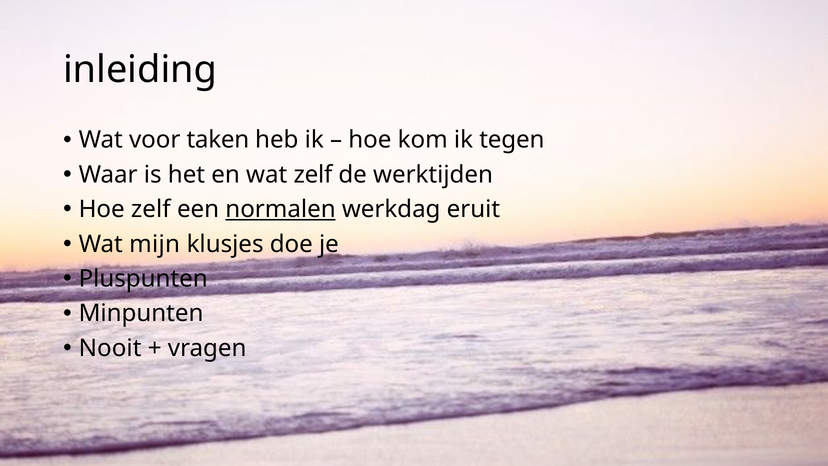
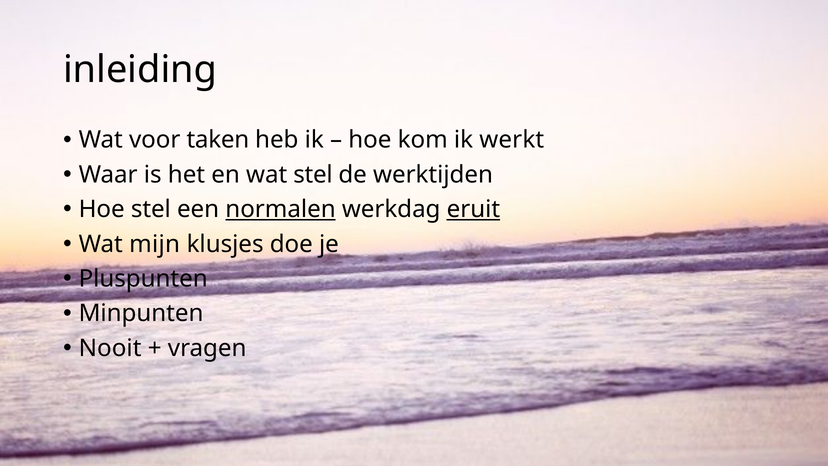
tegen: tegen -> werkt (512, 140)
wat zelf: zelf -> stel (313, 175)
Hoe zelf: zelf -> stel (151, 209)
eruit underline: none -> present (473, 209)
